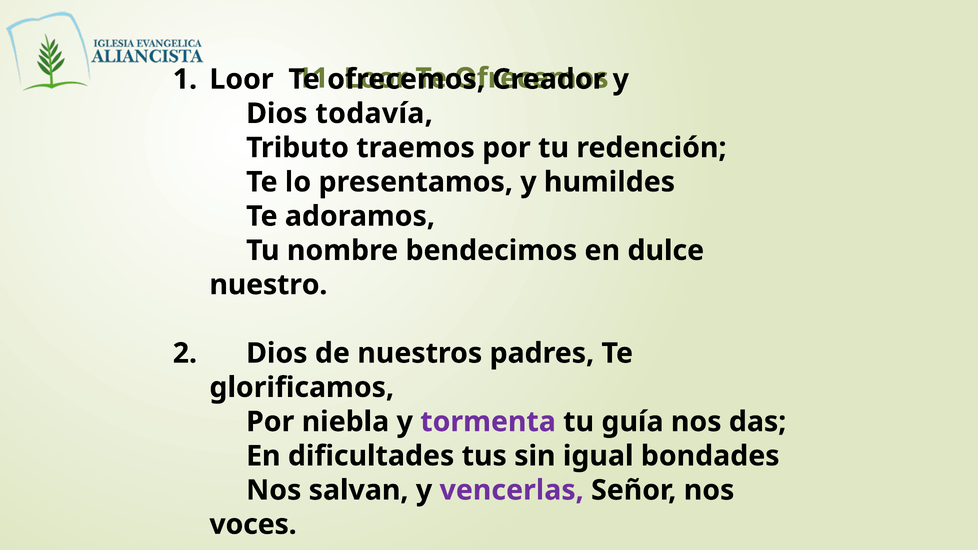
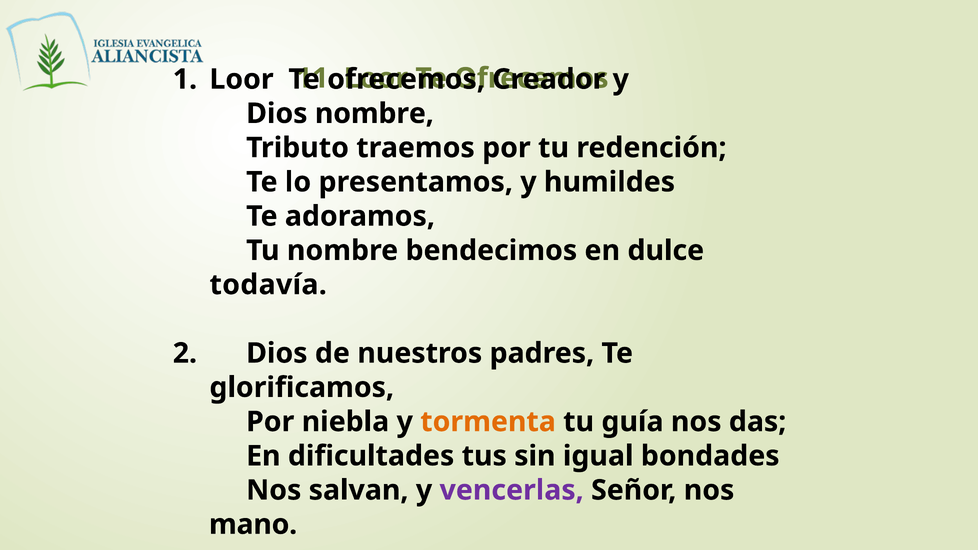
Dios todavía: todavía -> nombre (374, 114)
nuestro: nuestro -> todavía (268, 285)
tormenta colour: purple -> orange (488, 422)
voces: voces -> mano (253, 525)
